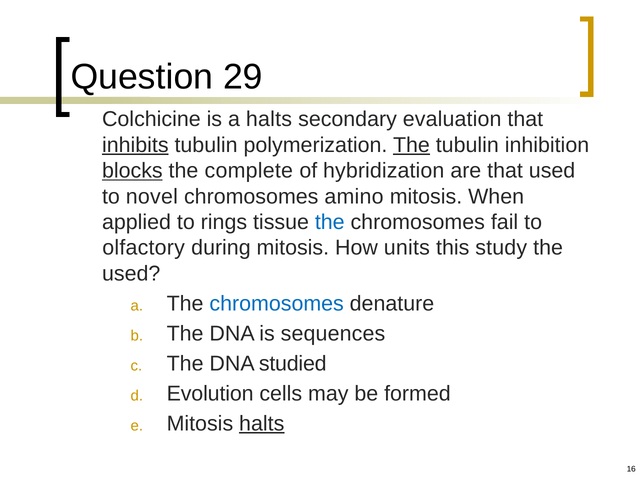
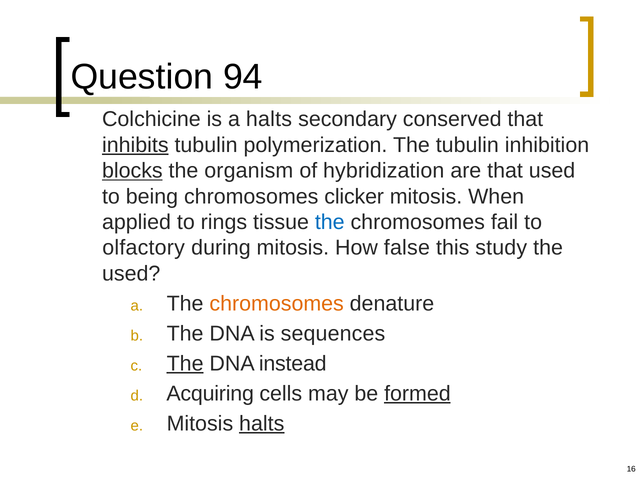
29: 29 -> 94 (243, 77)
evaluation: evaluation -> conserved (452, 119)
The underline: present -> none (411, 145)
complete: complete -> organism (249, 171)
novel: novel -> being (152, 196)
amino: amino -> clicker (354, 196)
units: units -> false (407, 248)
chromosomes colour: blue -> orange (277, 303)
The underline: none -> present (185, 363)
studied: studied -> instead (293, 363)
Evolution: Evolution -> Acquiring (210, 393)
formed underline: none -> present (417, 393)
